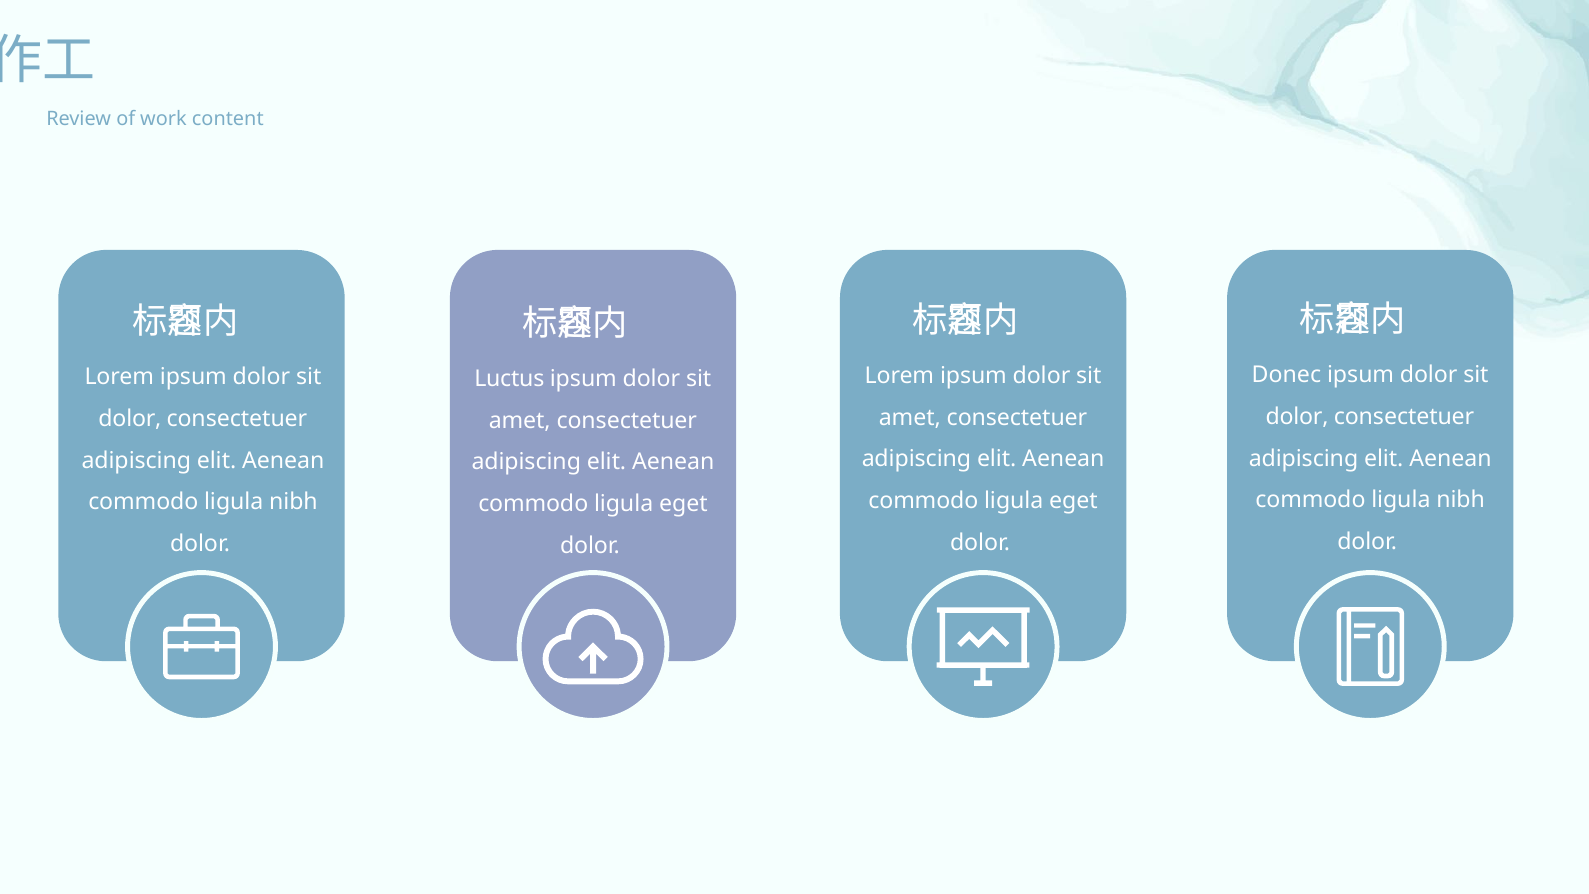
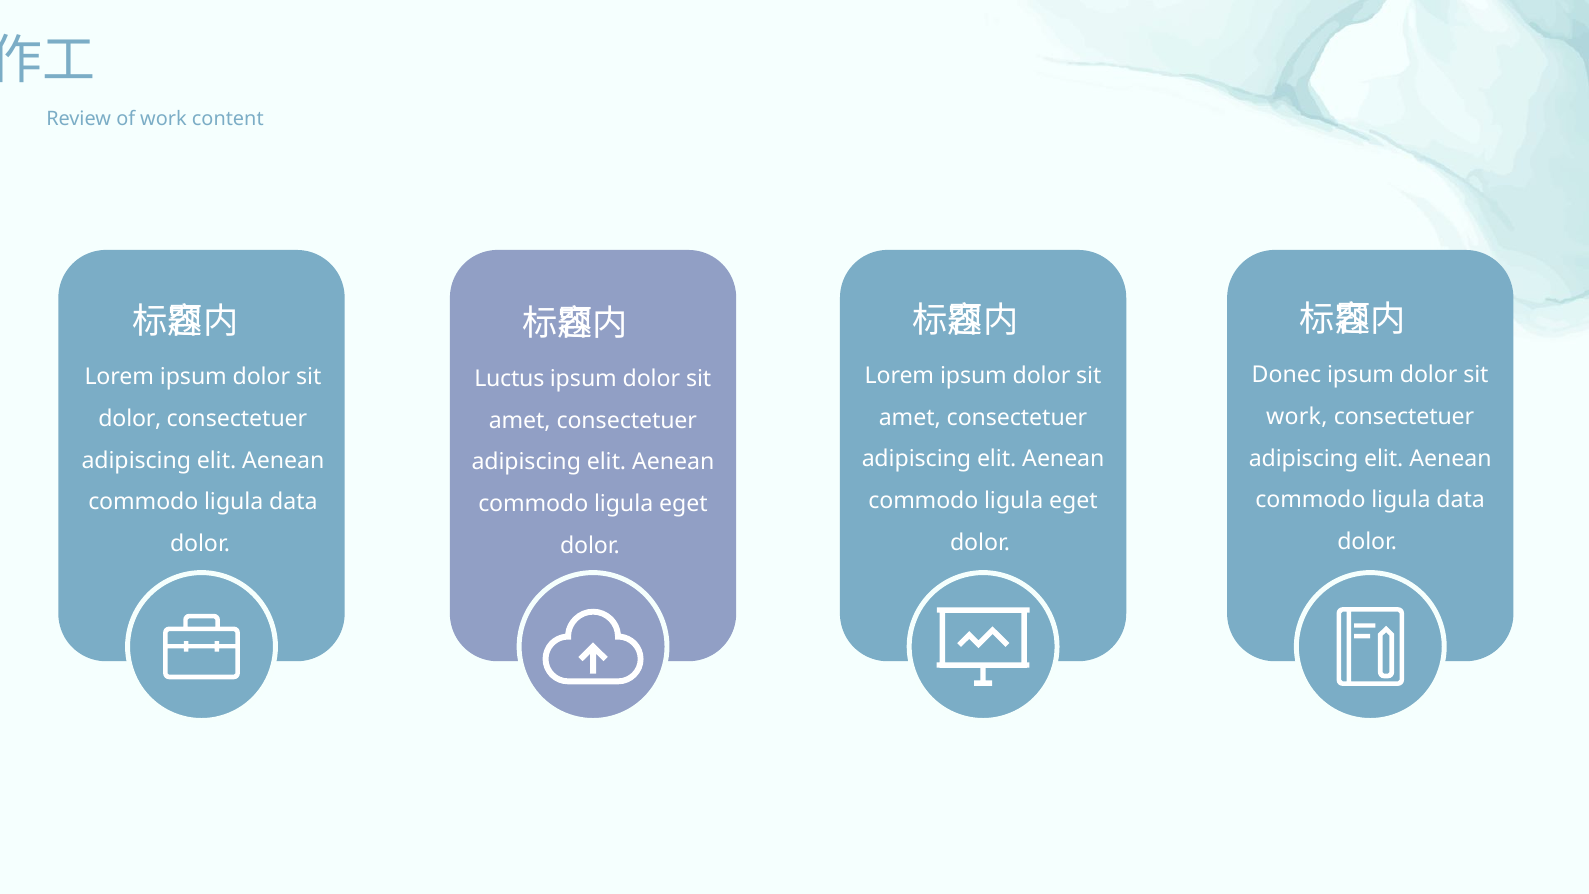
dolor: dolor -> work (1297, 417)
nibh: nibh -> data (1461, 500)
nibh: nibh -> data (293, 502)
